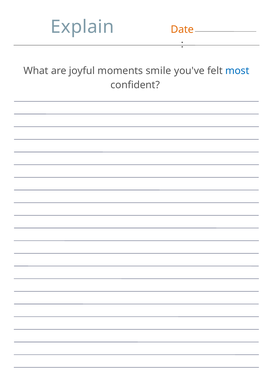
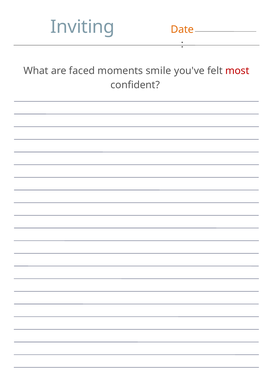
Explain: Explain -> Inviting (82, 27)
joyful: joyful -> faced (82, 71)
most colour: blue -> red (237, 71)
